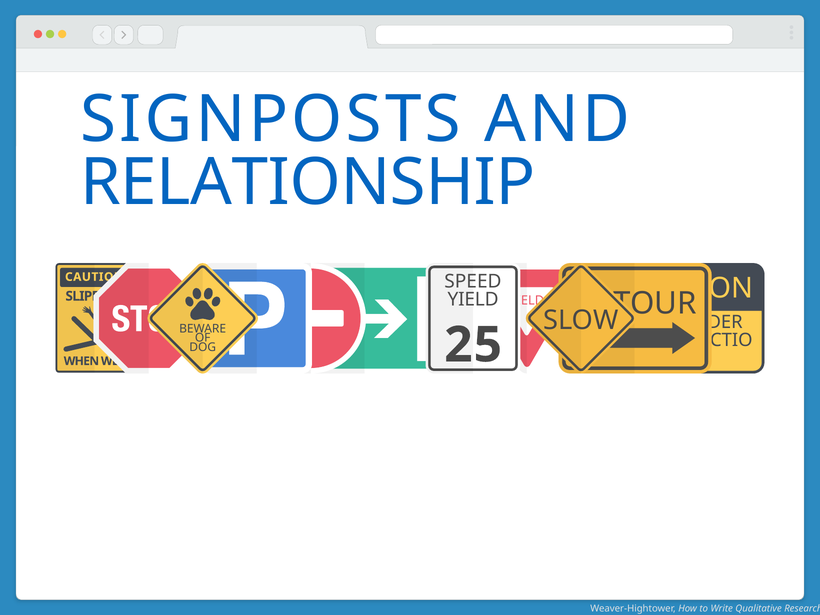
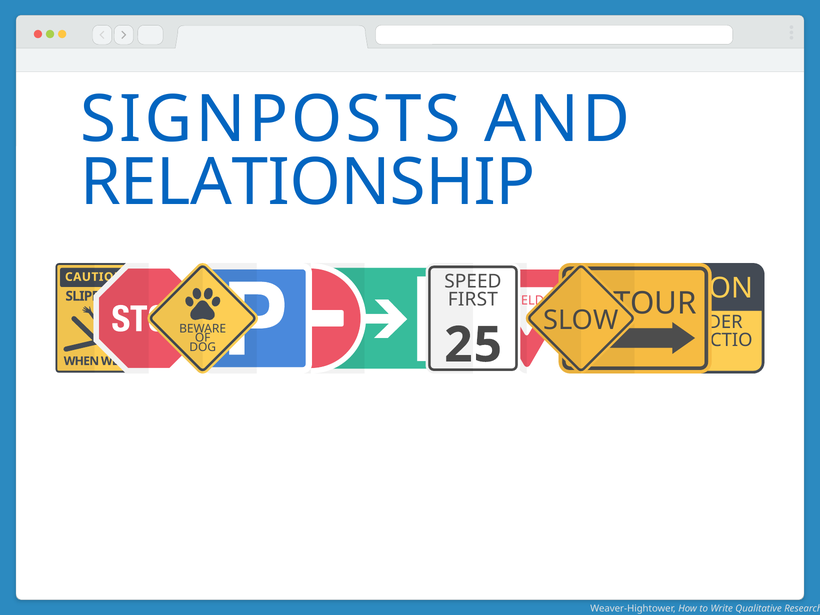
YIELD: YIELD -> FIRST (473, 300)
